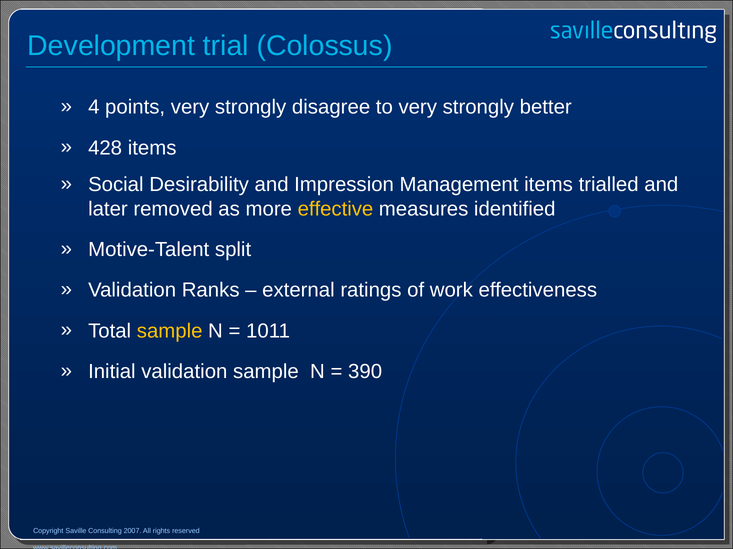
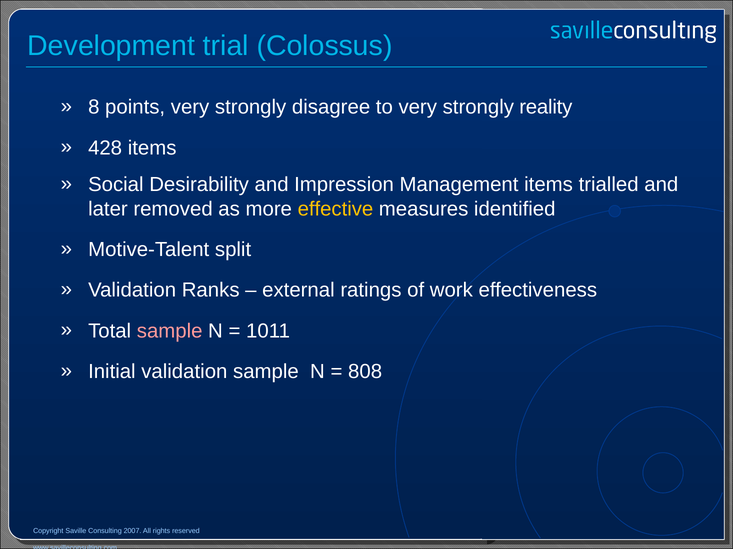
4: 4 -> 8 (94, 107)
better: better -> reality (546, 107)
sample colour: yellow -> pink (170, 331)
390: 390 -> 808 (365, 372)
